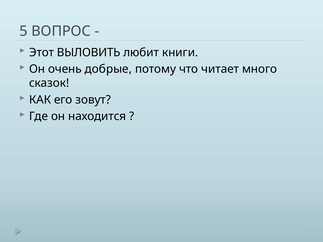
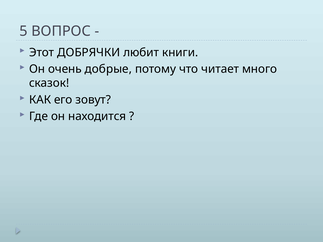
ВЫЛОВИТЬ: ВЫЛОВИТЬ -> ДОБРЯЧКИ (89, 52)
